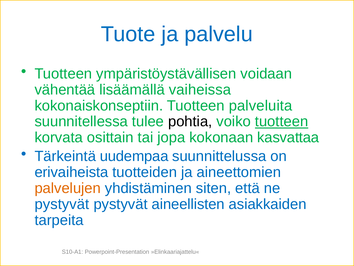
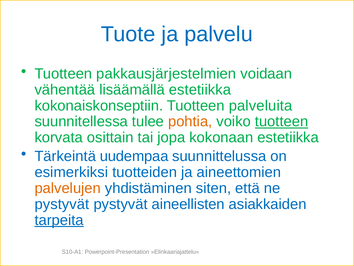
ympäristöystävällisen: ympäristöystävällisen -> pakkausjärjestelmien (166, 74)
lisäämällä vaiheissa: vaiheissa -> estetiikka (200, 90)
pohtia colour: black -> orange (190, 121)
kokonaan kasvattaa: kasvattaa -> estetiikka (288, 137)
erivaiheista: erivaiheista -> esimerkiksi (71, 172)
tarpeita underline: none -> present (59, 220)
